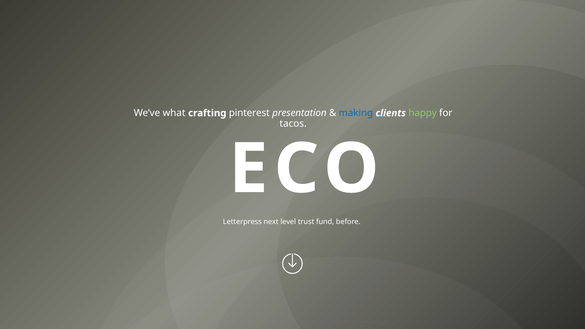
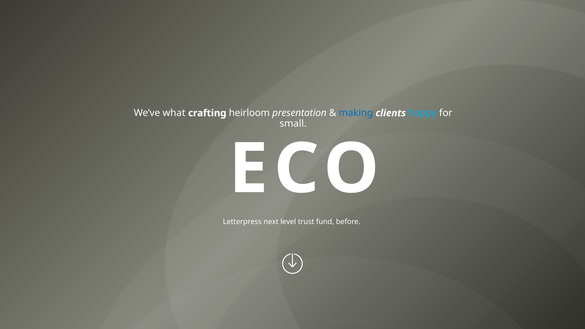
pinterest: pinterest -> heirloom (249, 113)
happy colour: light green -> light blue (423, 113)
tacos: tacos -> small (293, 124)
